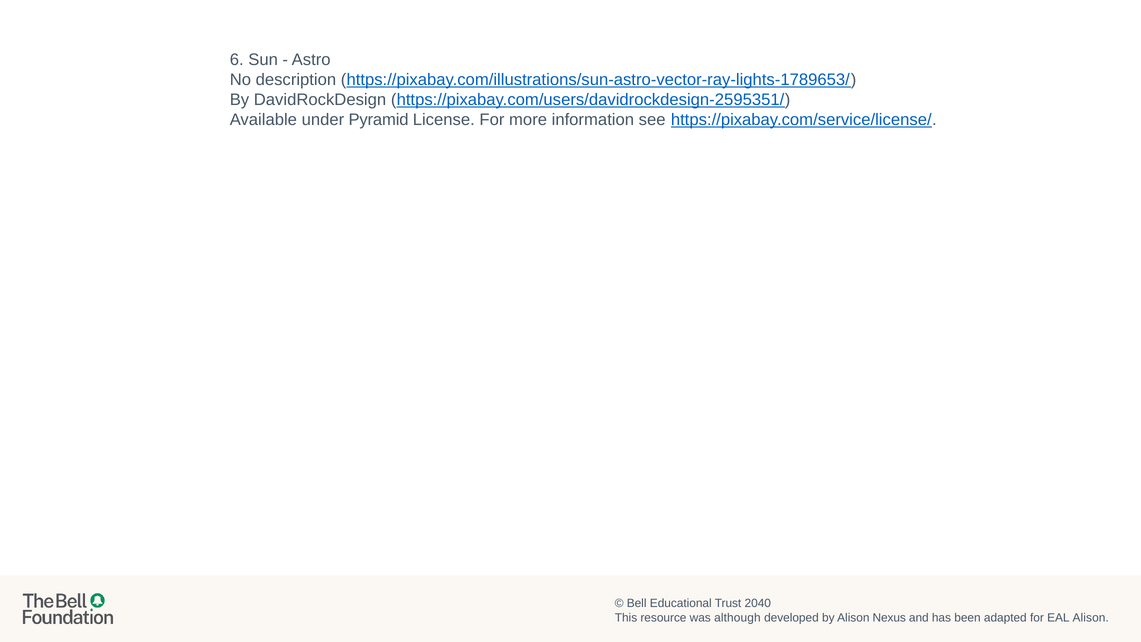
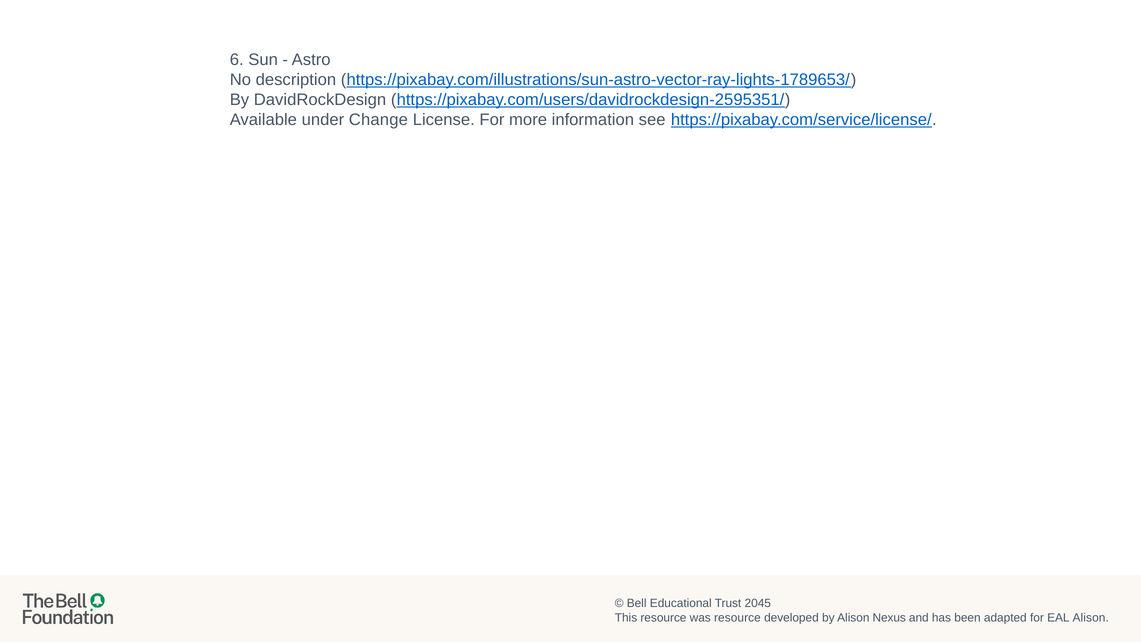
Pyramid: Pyramid -> Change (378, 120)
2040: 2040 -> 2045 (758, 603)
was although: although -> resource (737, 618)
